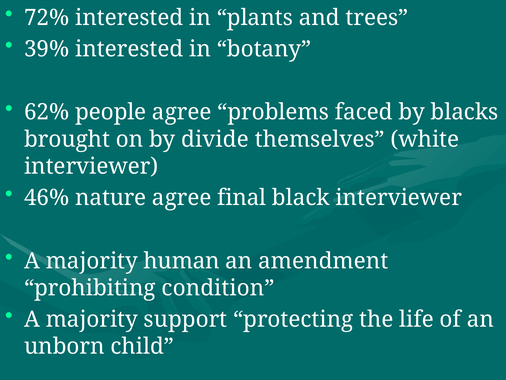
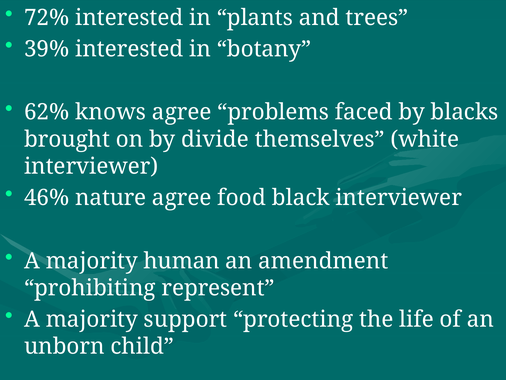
people: people -> knows (111, 112)
final: final -> food (242, 198)
condition: condition -> represent (218, 288)
